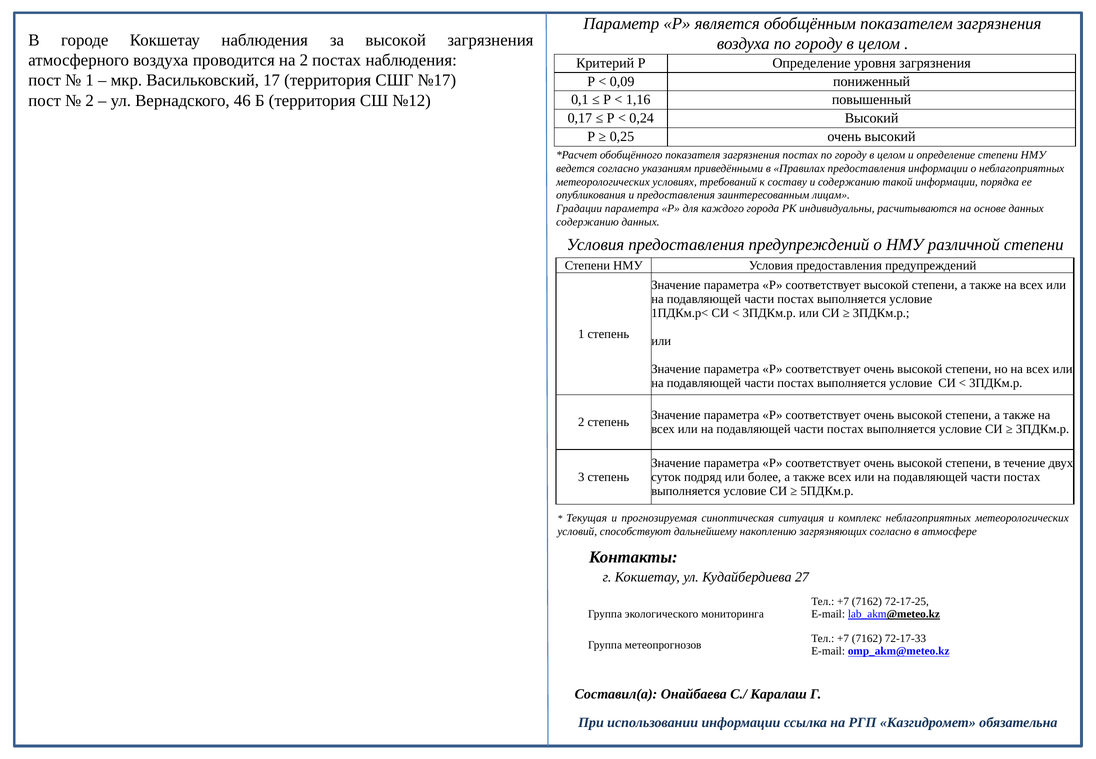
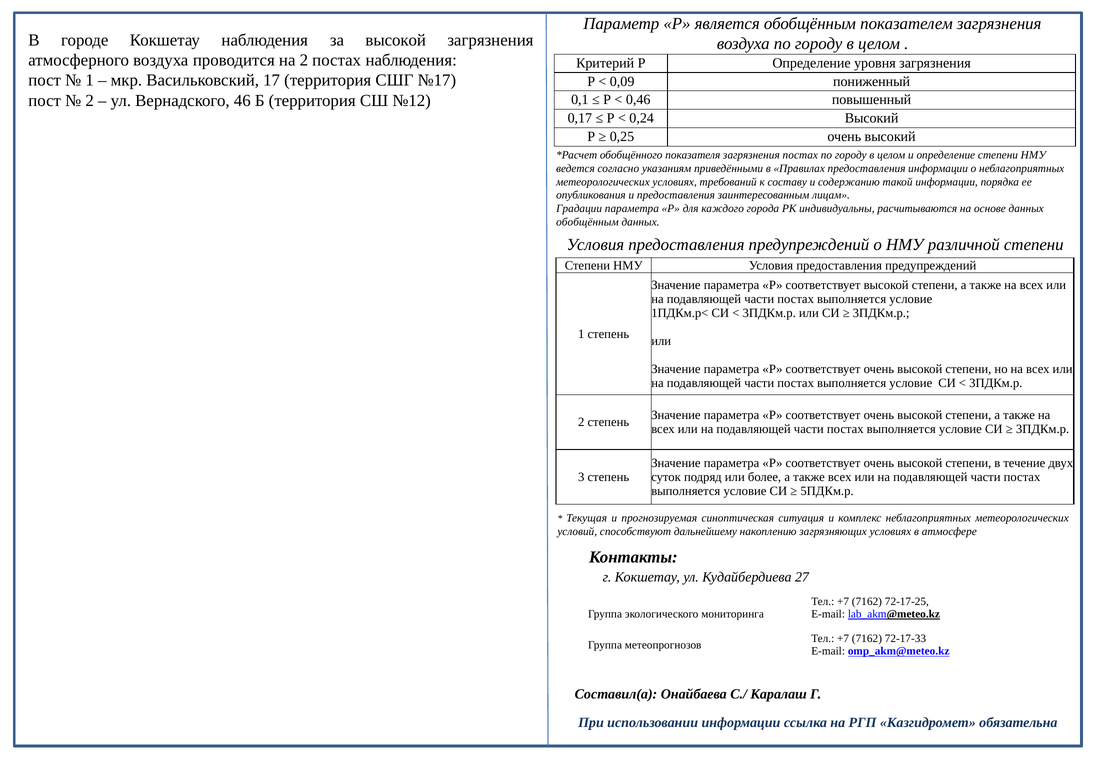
1,16: 1,16 -> 0,46 (638, 100)
содержанию: содержанию -> обобщённым (587, 222)
загрязняющих согласно: согласно -> условиях (890, 531)
